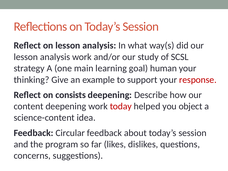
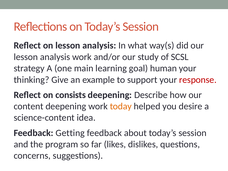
today colour: red -> orange (121, 106)
object: object -> desire (191, 106)
Circular: Circular -> Getting (70, 133)
